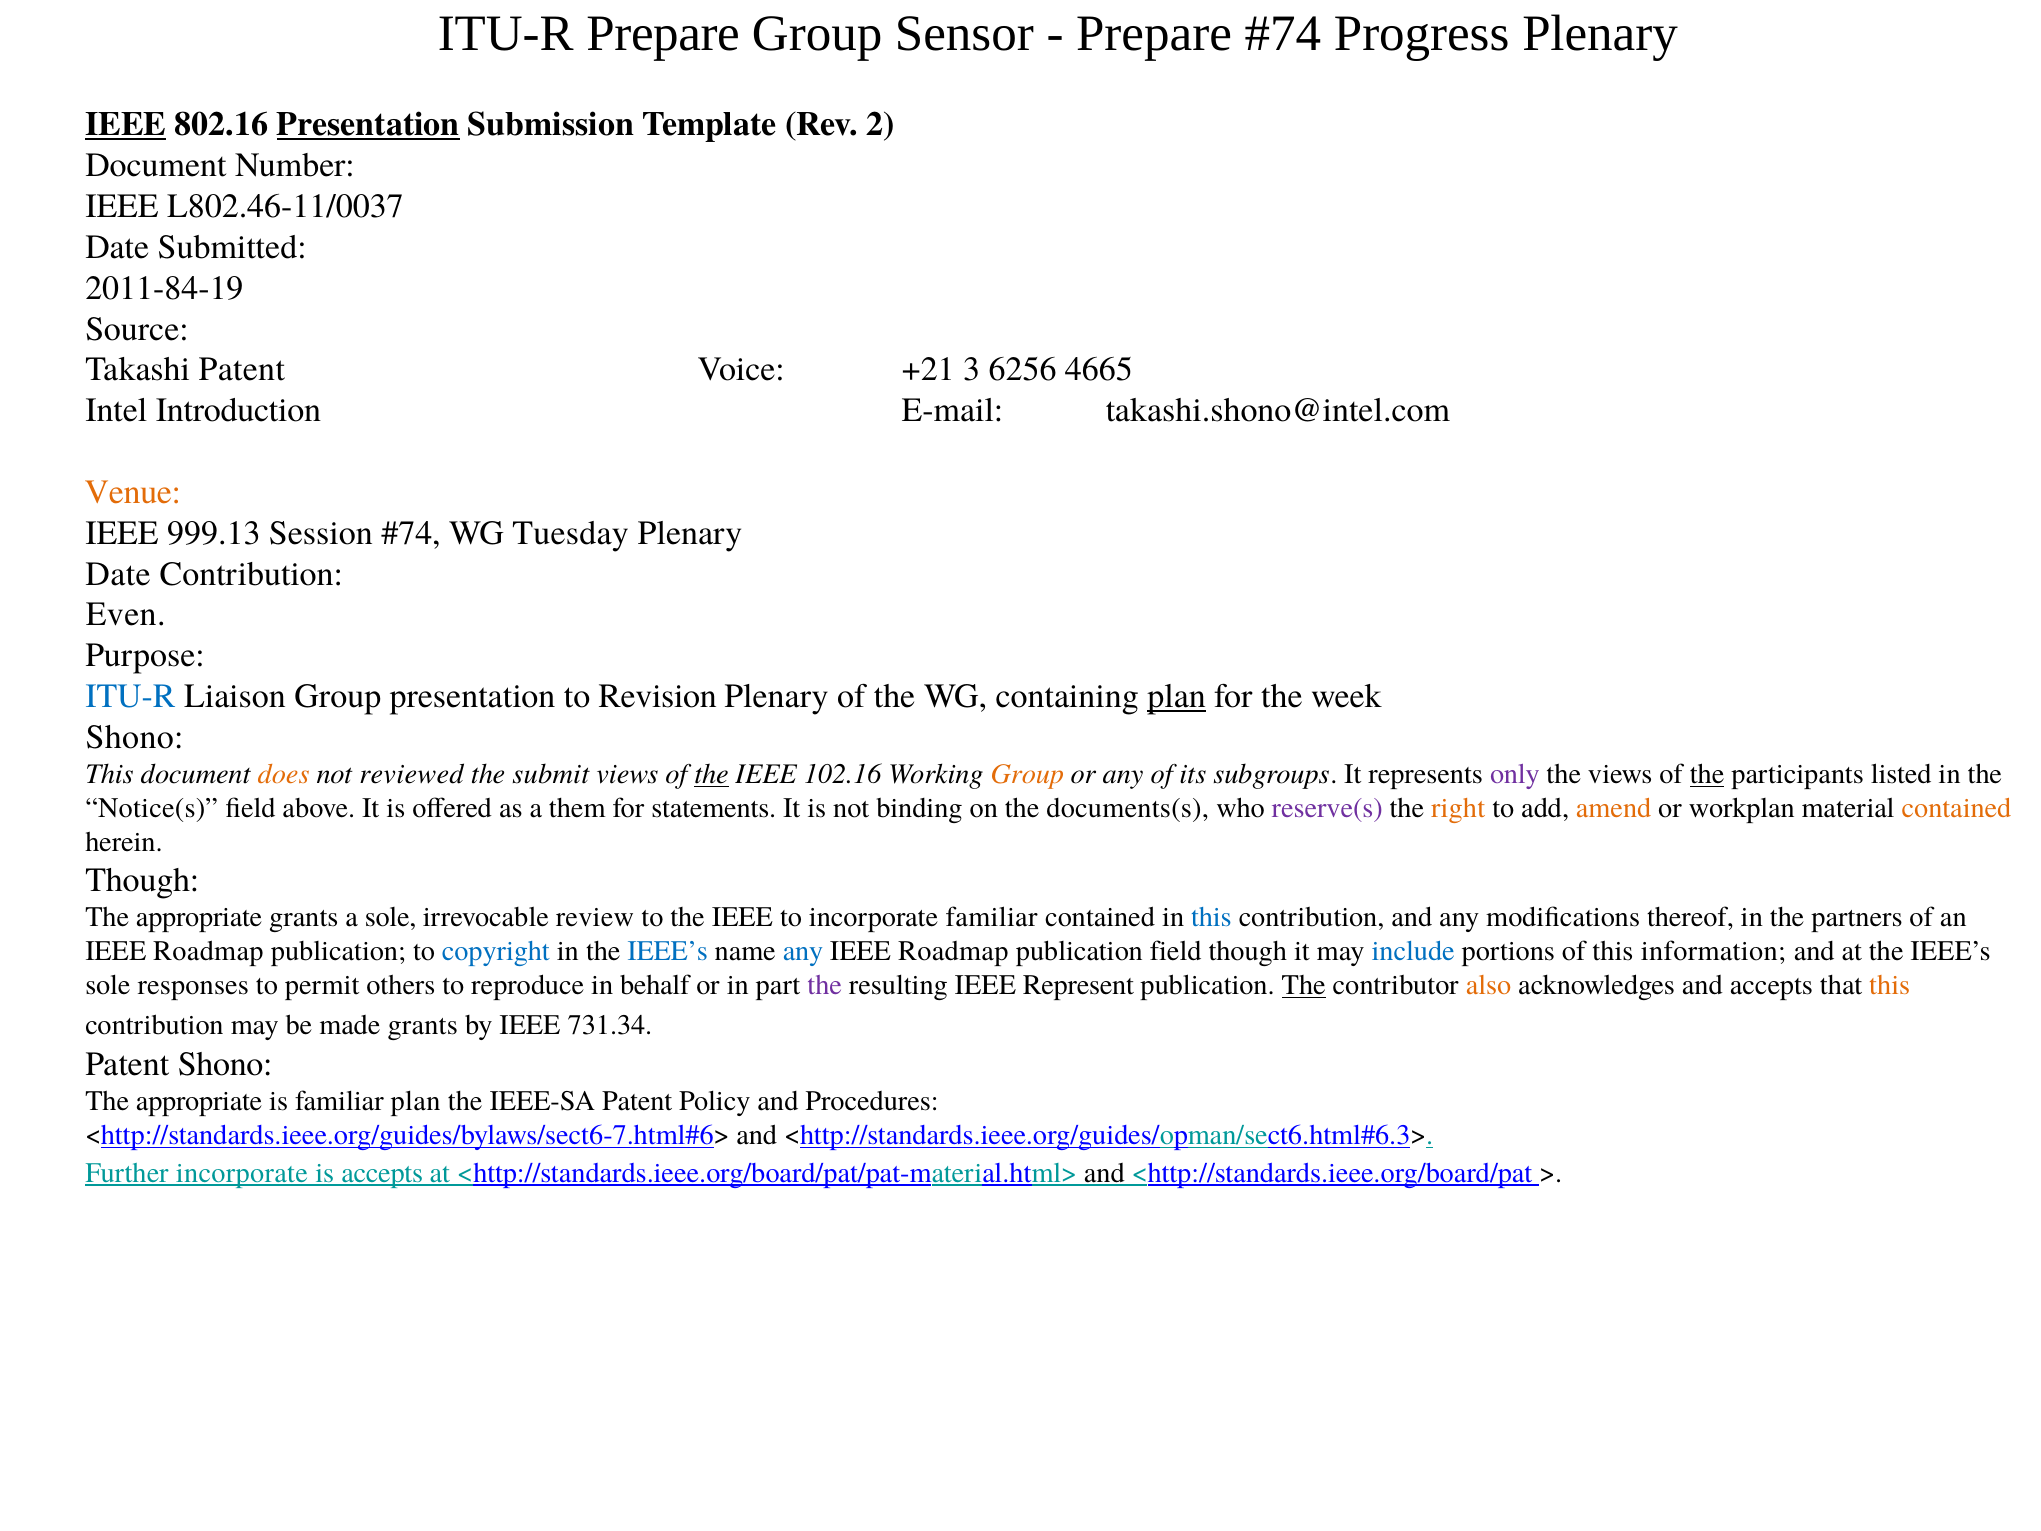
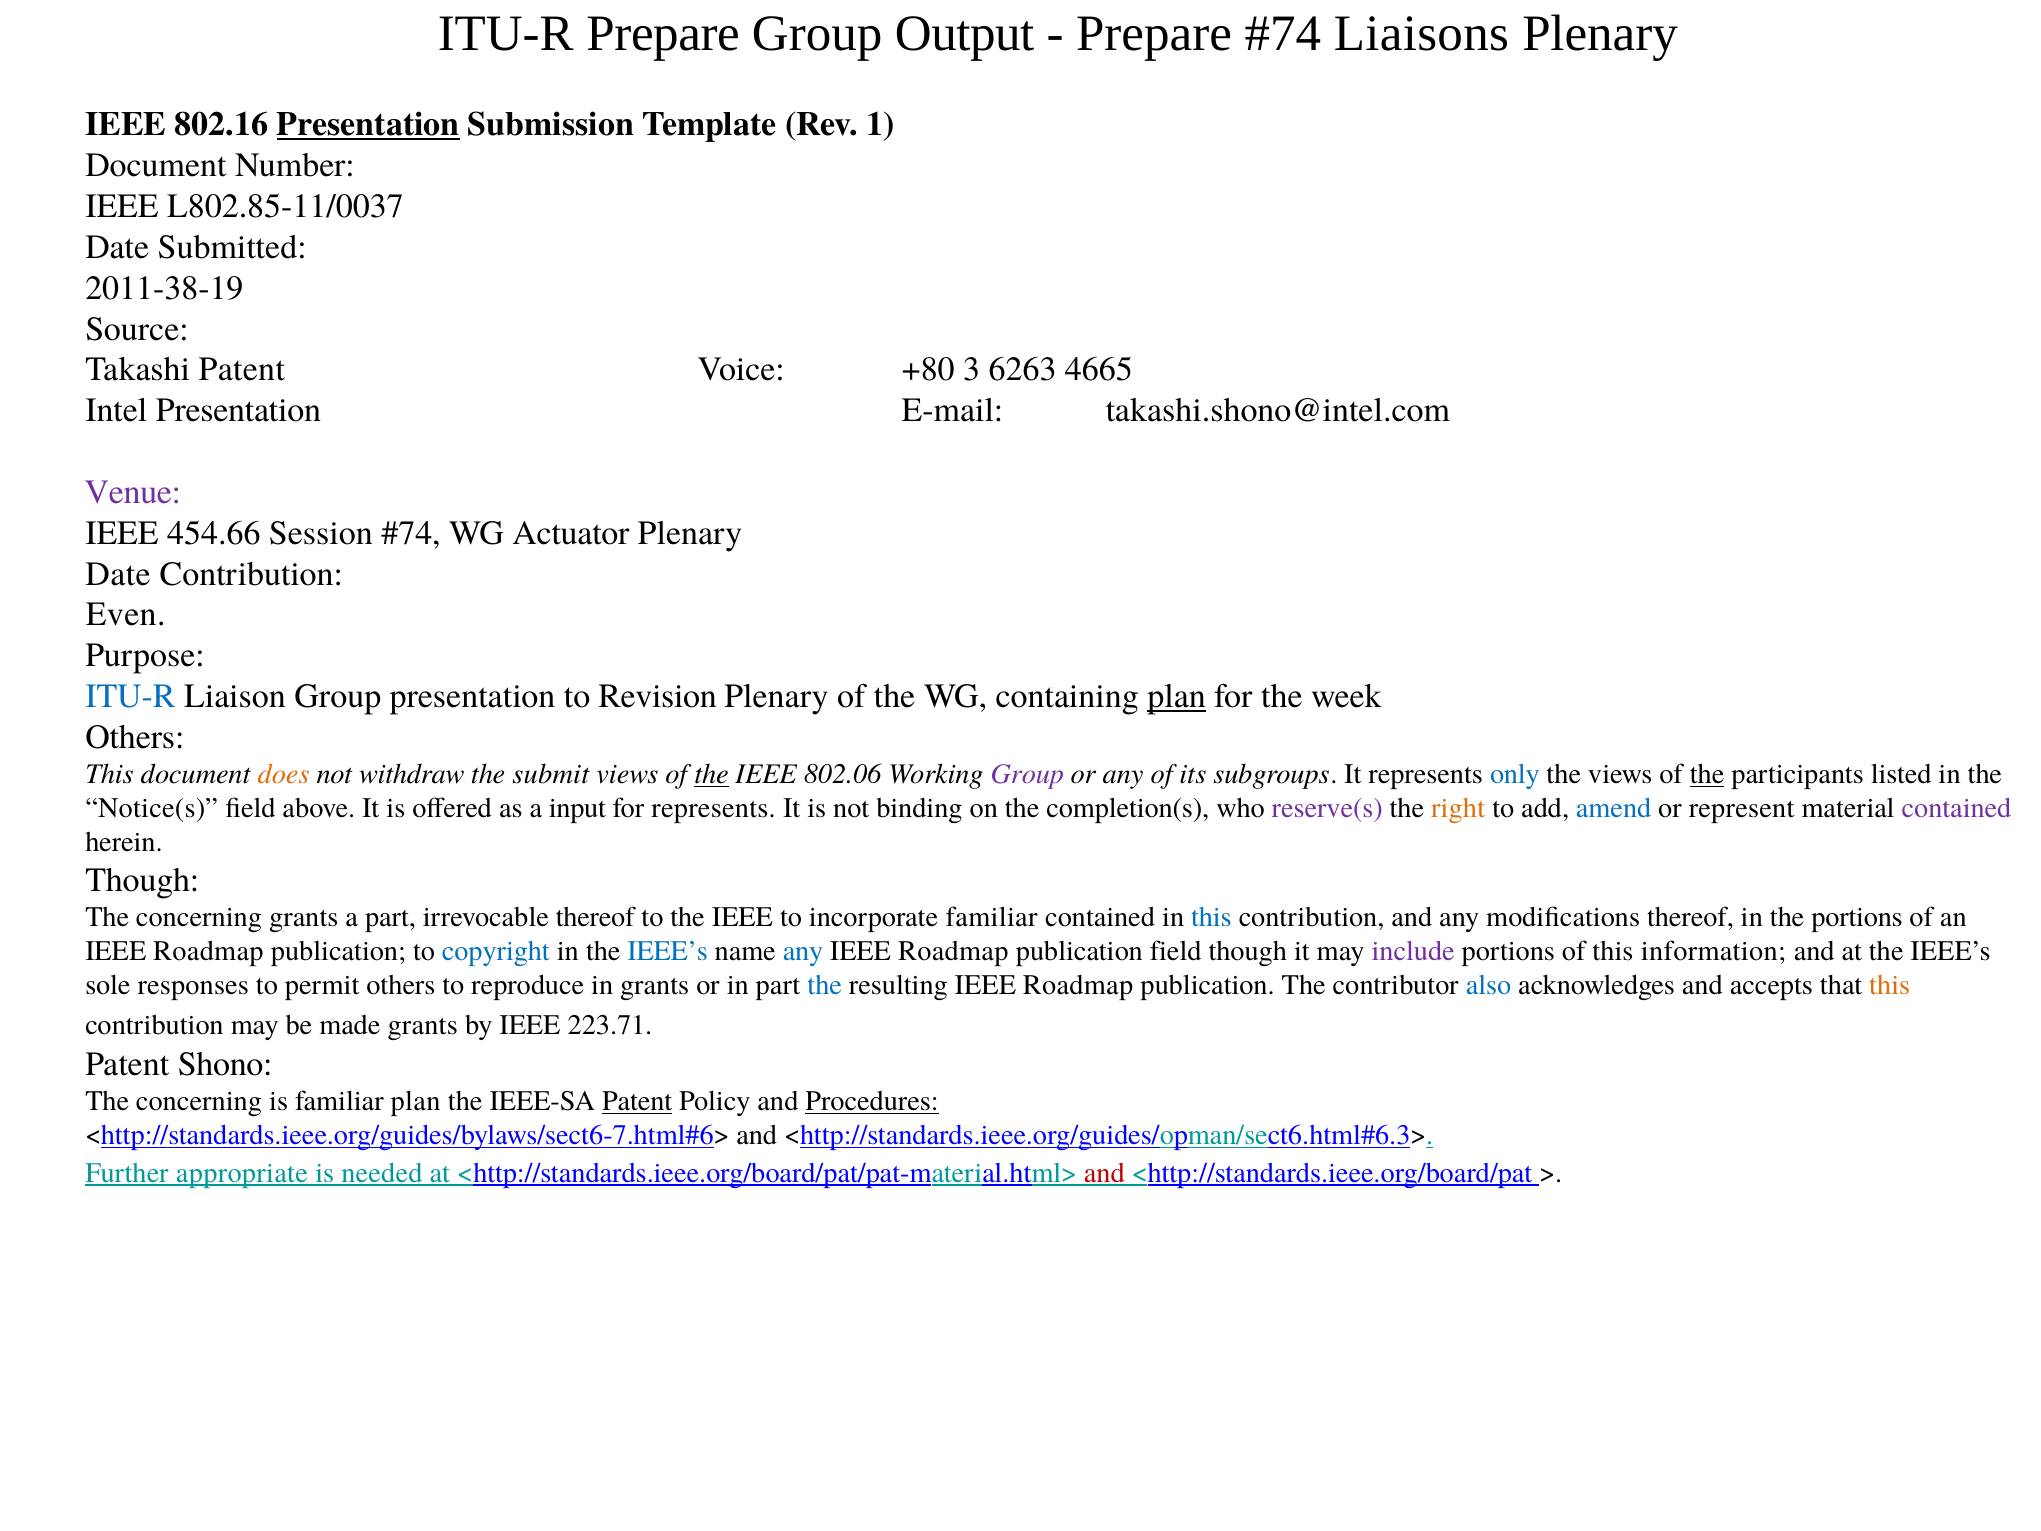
Sensor: Sensor -> Output (965, 34)
Progress: Progress -> Liaisons (1421, 34)
IEEE underline: present -> none (126, 125)
2: 2 -> 1 (881, 125)
L802.46-11/0037: L802.46-11/0037 -> L802.85-11/0037 (285, 206)
2011-84-19: 2011-84-19 -> 2011-38-19 (164, 288)
+21: +21 -> +80 (928, 370)
6256: 6256 -> 6263 (1023, 370)
Intel Introduction: Introduction -> Presentation (238, 410)
Venue colour: orange -> purple (133, 492)
999.13: 999.13 -> 454.66 (214, 533)
Tuesday: Tuesday -> Actuator (571, 533)
Shono: Shono -> Others (135, 737)
reviewed: reviewed -> withdraw (412, 774)
102.16: 102.16 -> 802.06 (843, 774)
Group colour: orange -> purple (1027, 774)
only colour: purple -> blue (1515, 774)
them: them -> input (577, 808)
for statements: statements -> represents (714, 808)
documents(s: documents(s -> completion(s (1128, 808)
amend colour: orange -> blue (1614, 808)
workplan: workplan -> represent (1742, 808)
contained colour: orange -> purple (1957, 808)
appropriate: appropriate -> concerning (199, 917)
a sole: sole -> part (391, 917)
irrevocable review: review -> thereof (595, 917)
the partners: partners -> portions (1857, 917)
include colour: blue -> purple (1413, 951)
in behalf: behalf -> grants (655, 985)
the colour: purple -> blue (825, 985)
resulting IEEE Represent: Represent -> Roadmap (1078, 985)
The underline: present -> none (1304, 985)
also colour: orange -> blue (1489, 985)
731.34: 731.34 -> 223.71 (610, 1025)
appropriate: appropriate -> concerning (199, 1101)
Patent underline: none -> present (637, 1101)
Procedures underline: none -> present (872, 1101)
Further incorporate: incorporate -> appropriate (242, 1173)
is accepts: accepts -> needed (382, 1173)
and colour: black -> red (1104, 1173)
